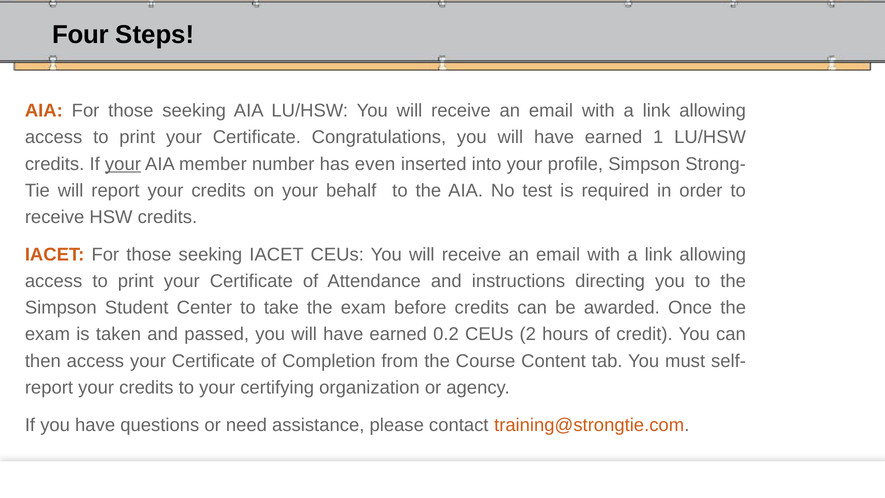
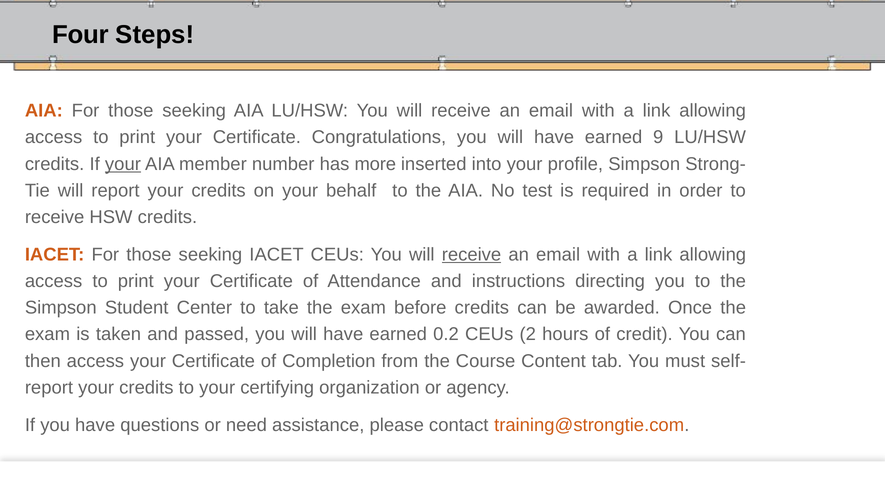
1: 1 -> 9 (658, 137)
even: even -> more (375, 164)
receive underline: none -> present (471, 255)
